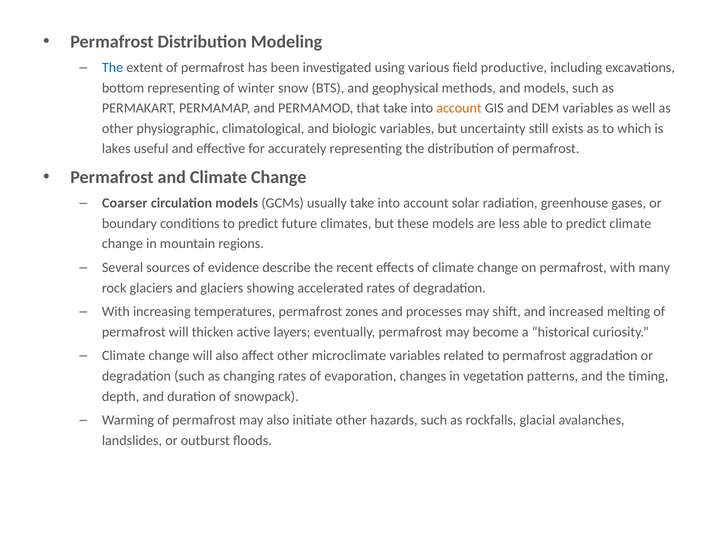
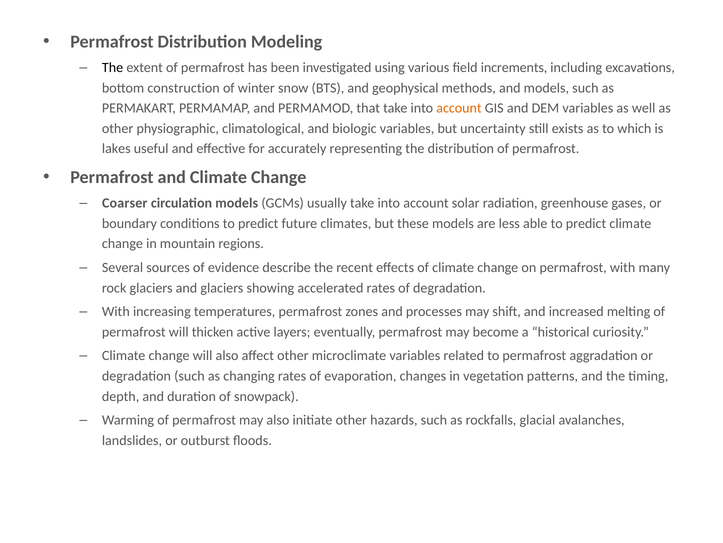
The colour: blue -> black (113, 68)
productive: productive -> increments (514, 68)
bottom representing: representing -> construction (184, 88)
